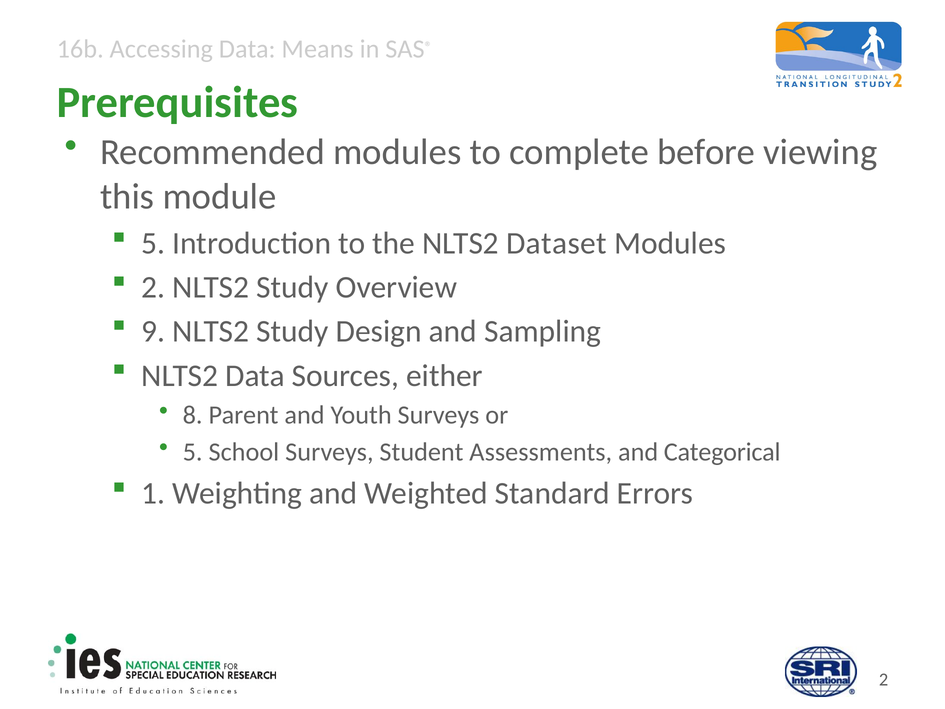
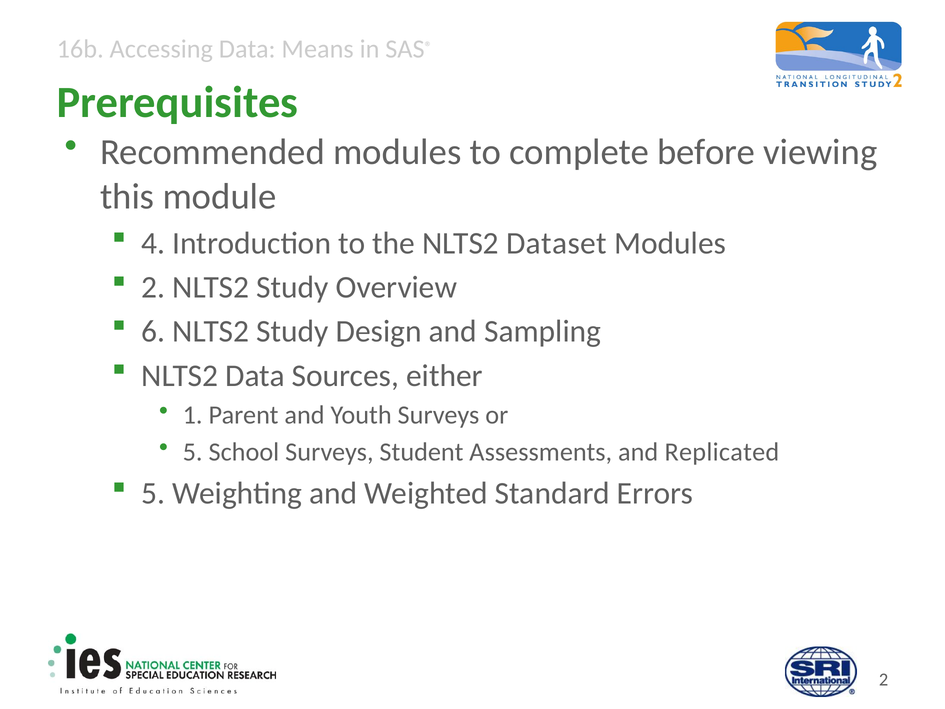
5: 5 -> 4 (153, 243)
9: 9 -> 6 (153, 331)
8: 8 -> 1 (193, 415)
Categorical: Categorical -> Replicated (722, 452)
1: 1 -> 5 (153, 493)
